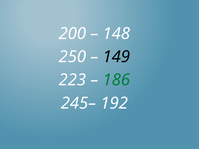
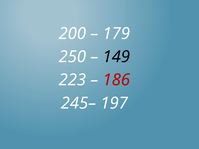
148: 148 -> 179 (116, 34)
186 colour: green -> red (116, 80)
192: 192 -> 197 (114, 103)
